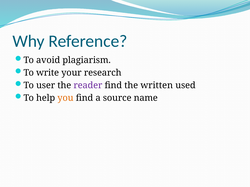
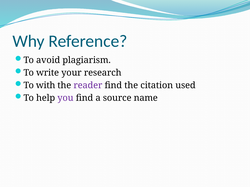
user: user -> with (46, 86)
written: written -> citation (157, 86)
you colour: orange -> purple (65, 98)
